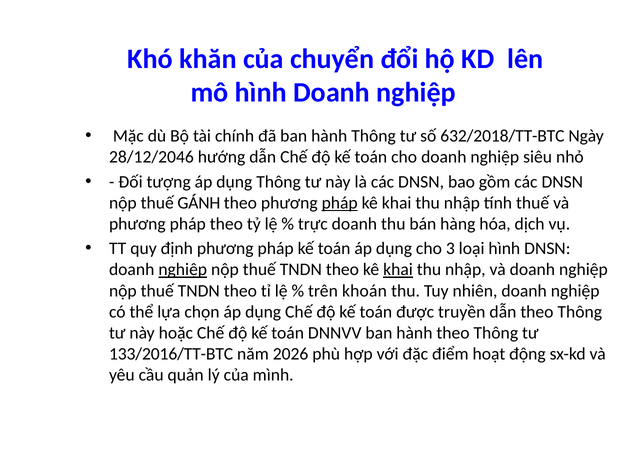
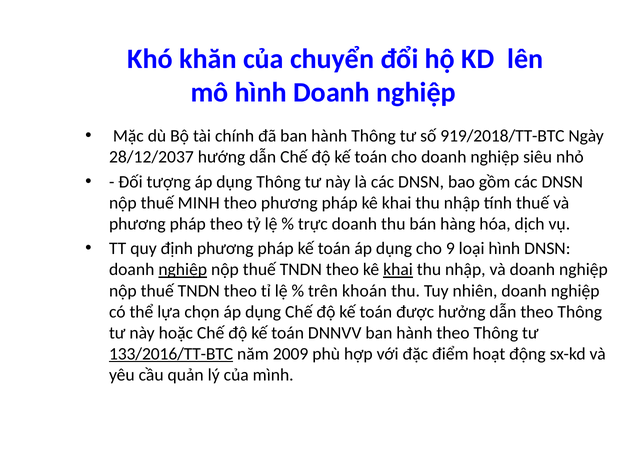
632/2018/TT-BTC: 632/2018/TT-BTC -> 919/2018/TT-BTC (502, 136)
28/12/2046: 28/12/2046 -> 28/12/2037 (151, 157)
GÁNH: GÁNH -> MINH (199, 203)
pháp underline: present -> none (340, 203)
3: 3 -> 9 (450, 249)
truyền: truyền -> hưởng (462, 312)
133/2016/TT-BTC underline: none -> present (171, 354)
2026: 2026 -> 2009 (291, 354)
